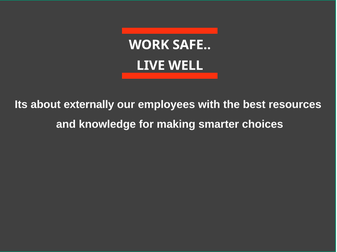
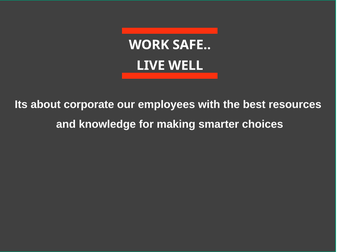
externally: externally -> corporate (89, 105)
